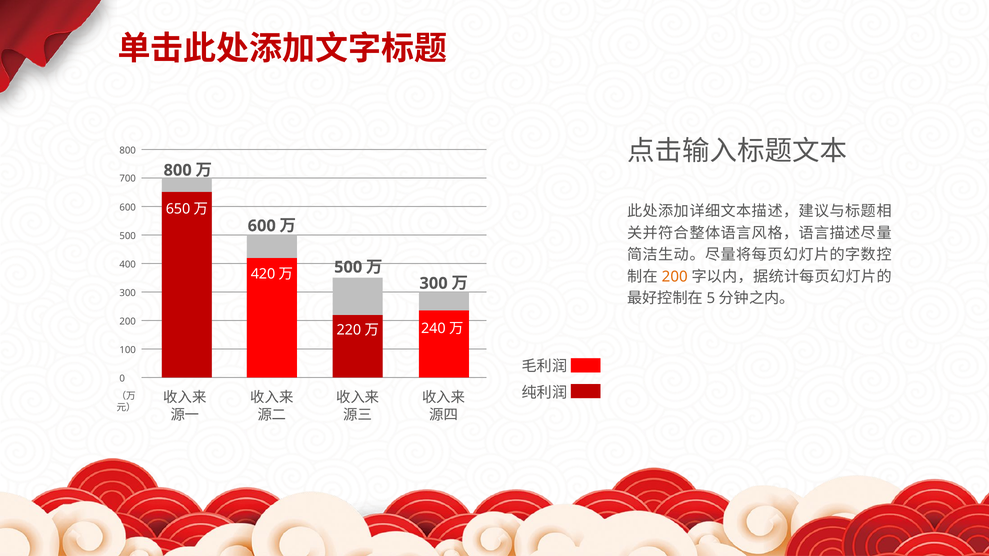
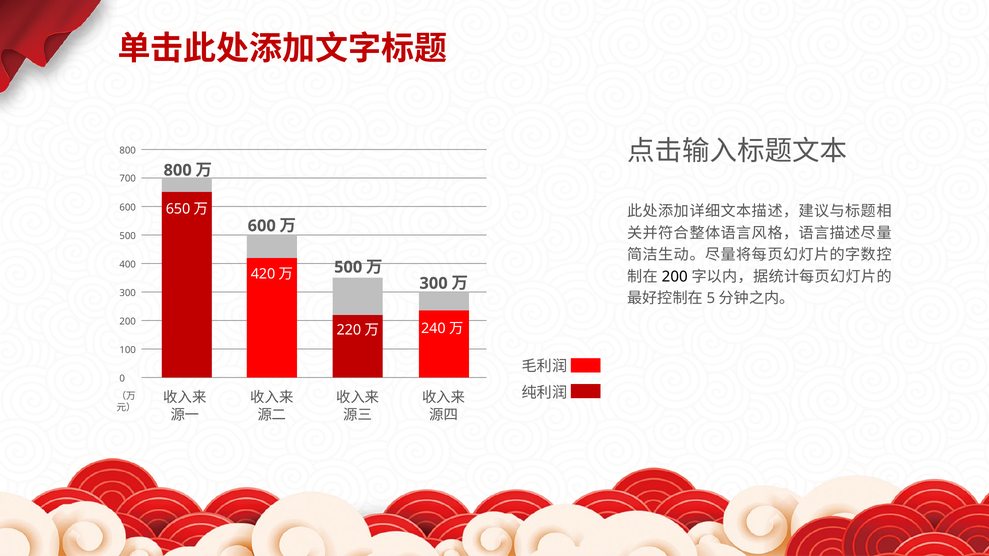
200 colour: orange -> black (675, 277)
